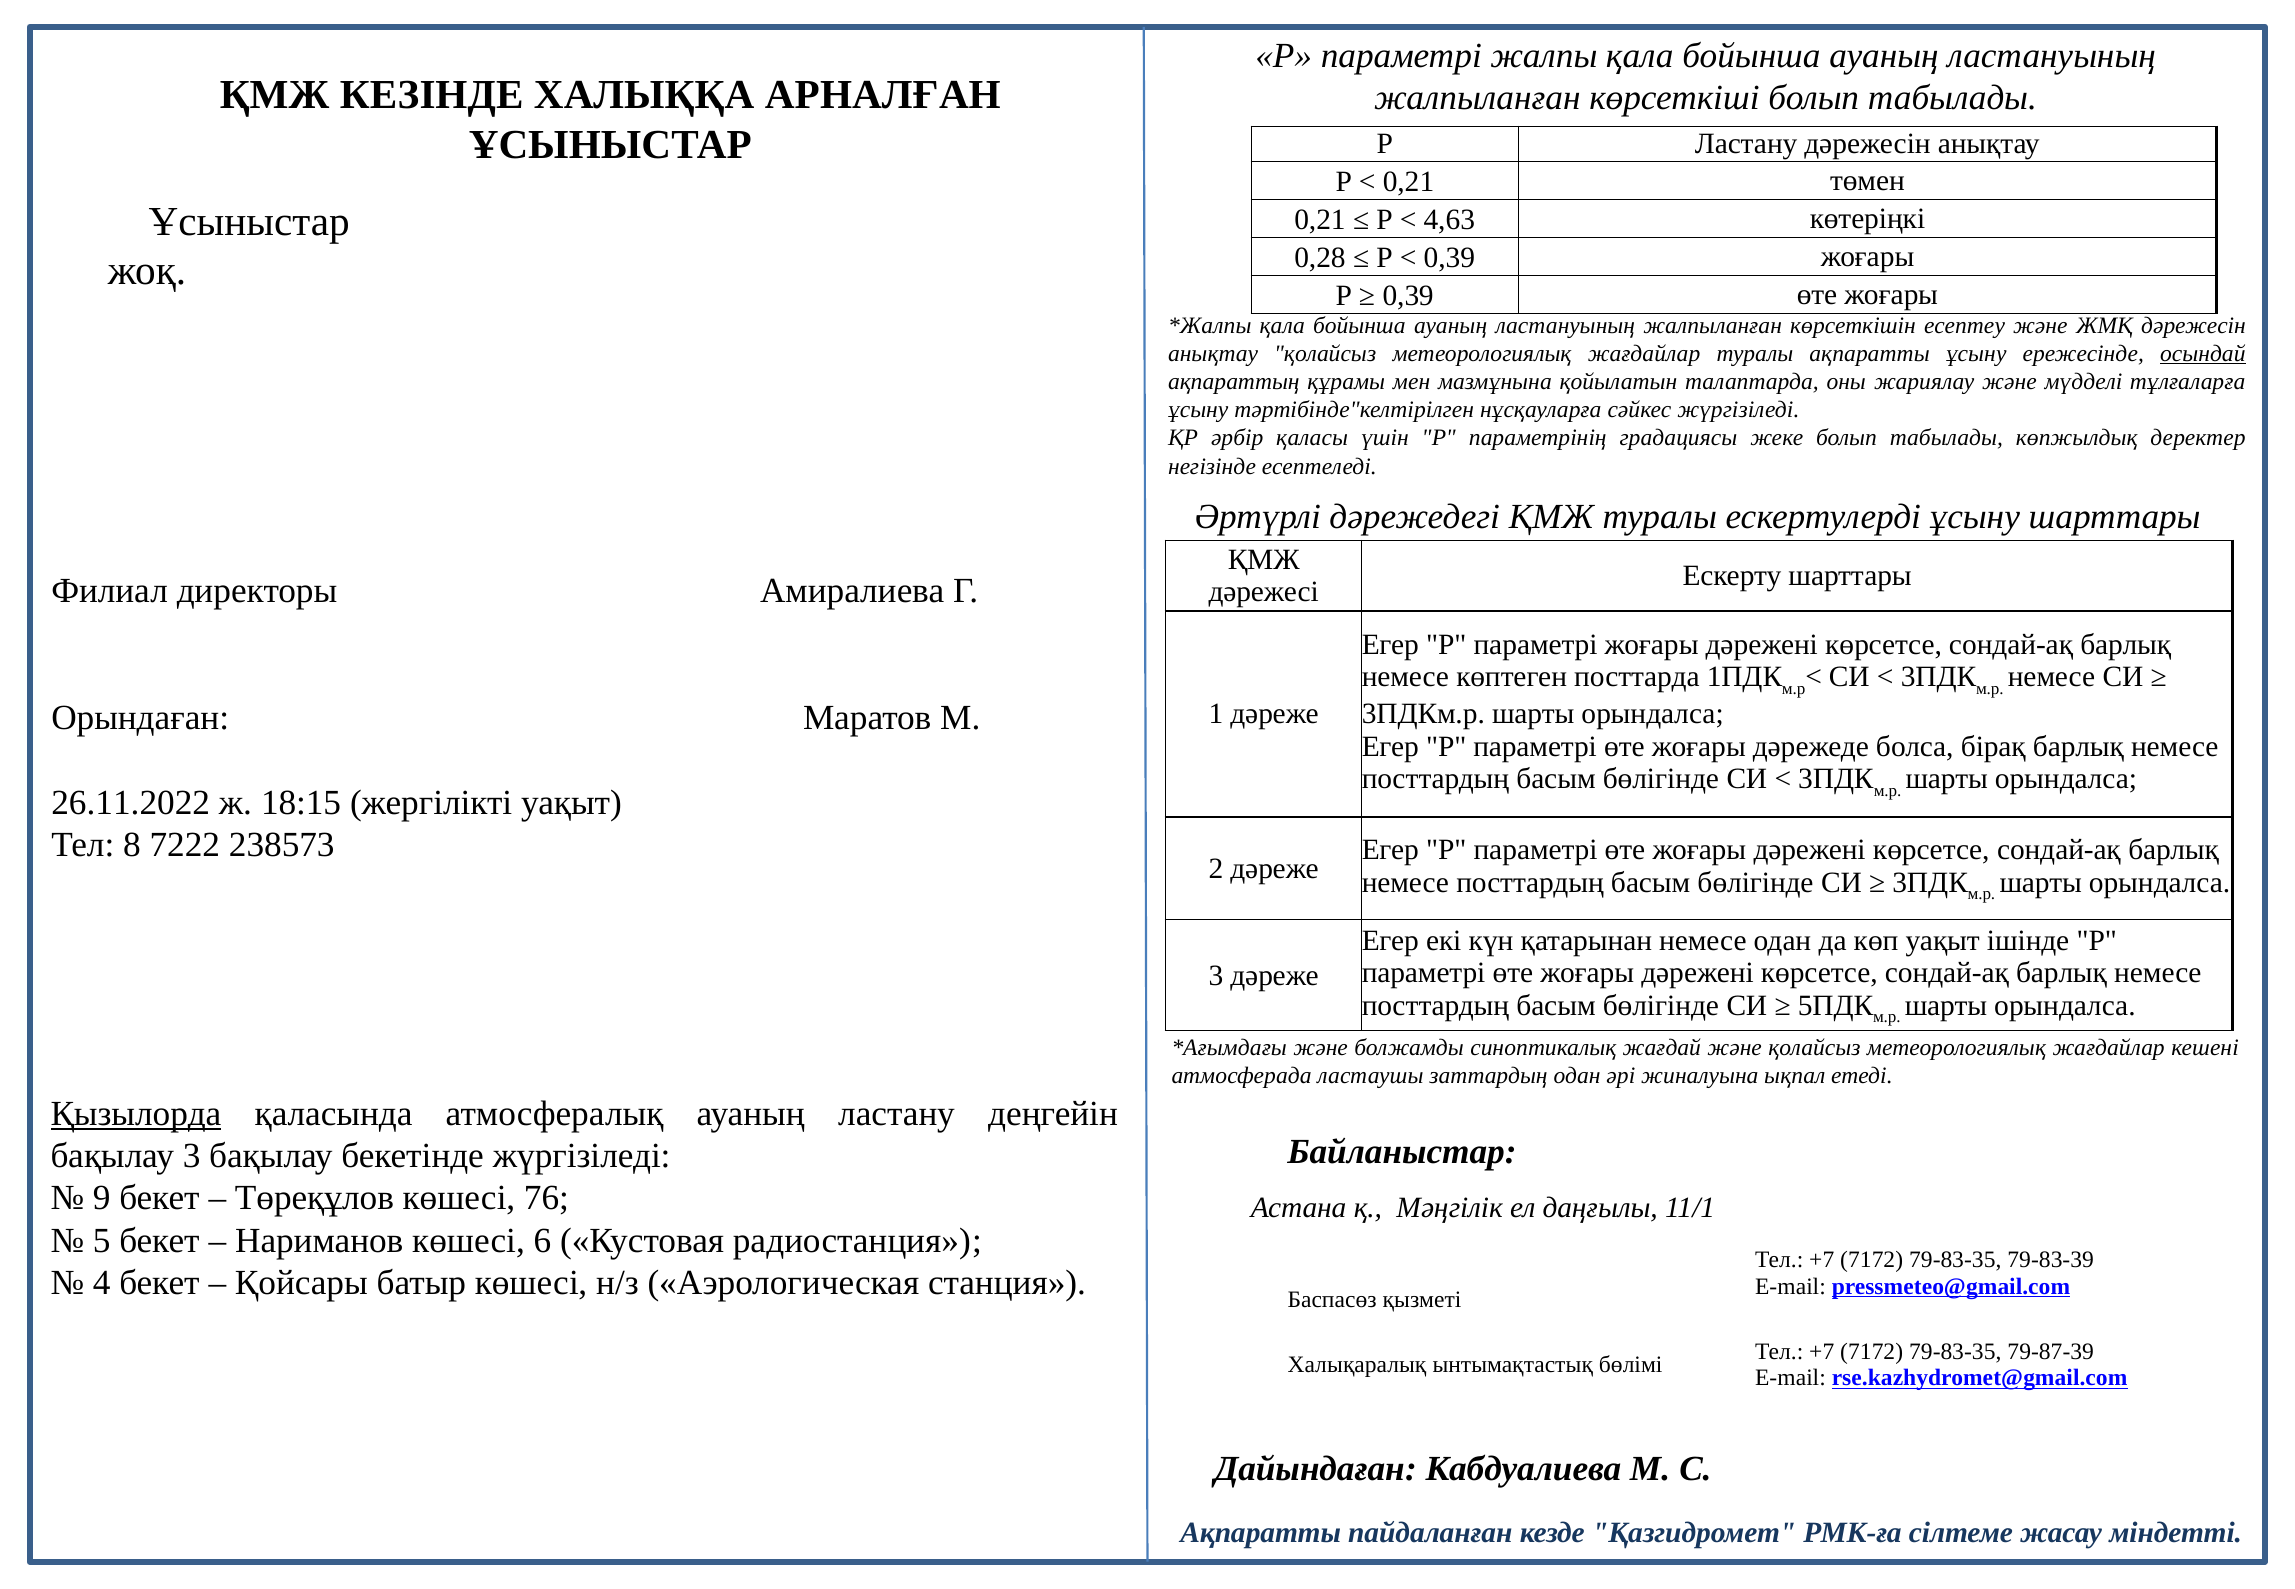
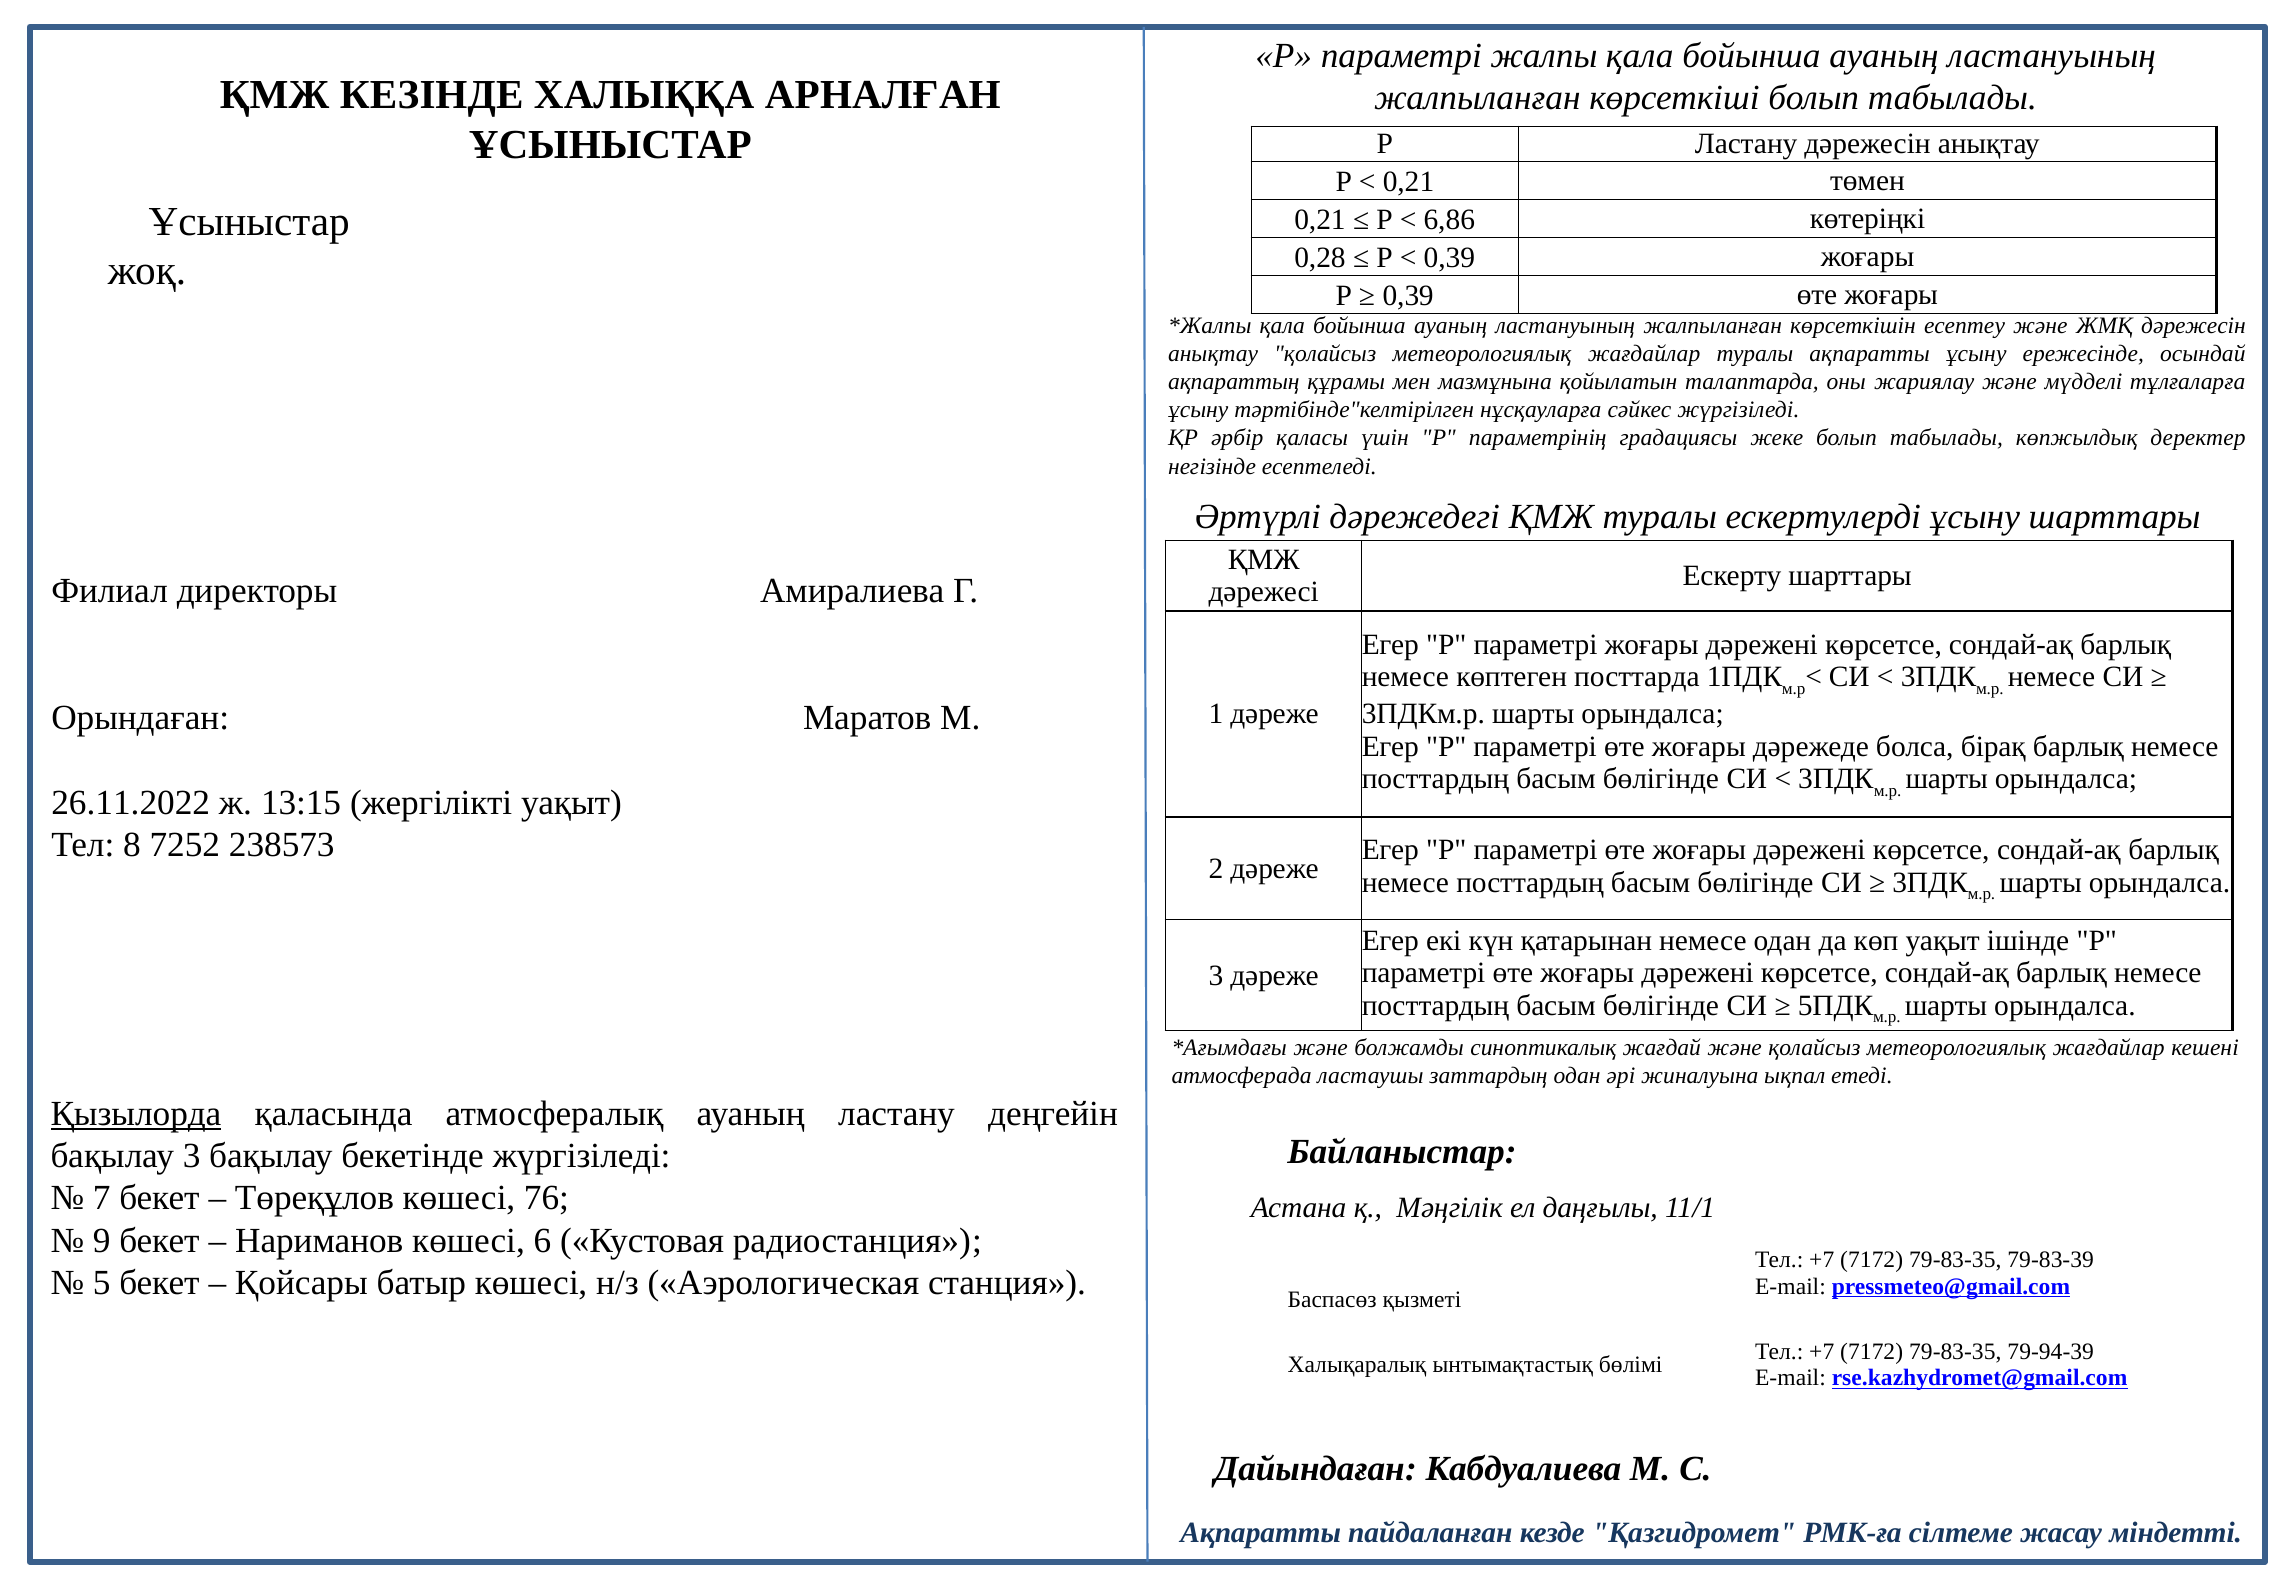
4,63: 4,63 -> 6,86 (1449, 220)
осындай underline: present -> none (2203, 354)
18:15: 18:15 -> 13:15 (301, 802)
7222: 7222 -> 7252 (185, 845)
9: 9 -> 7 (102, 1198)
5: 5 -> 9 (102, 1241)
4: 4 -> 5 (102, 1283)
79-87-39: 79-87-39 -> 79-94-39 (2051, 1352)
